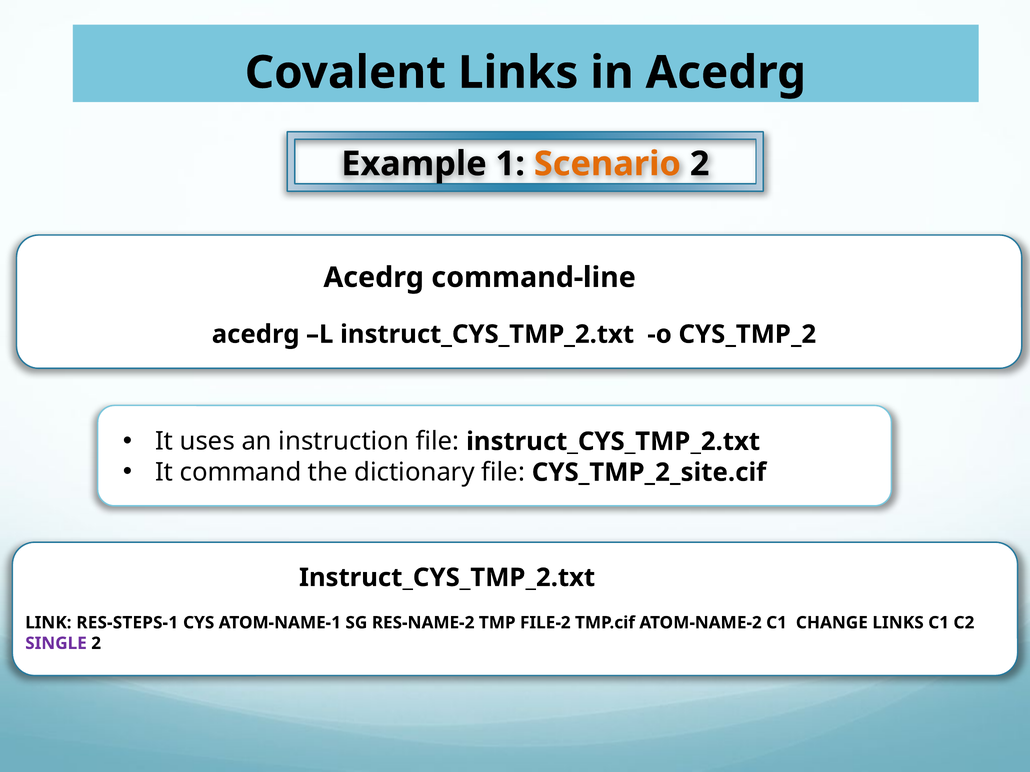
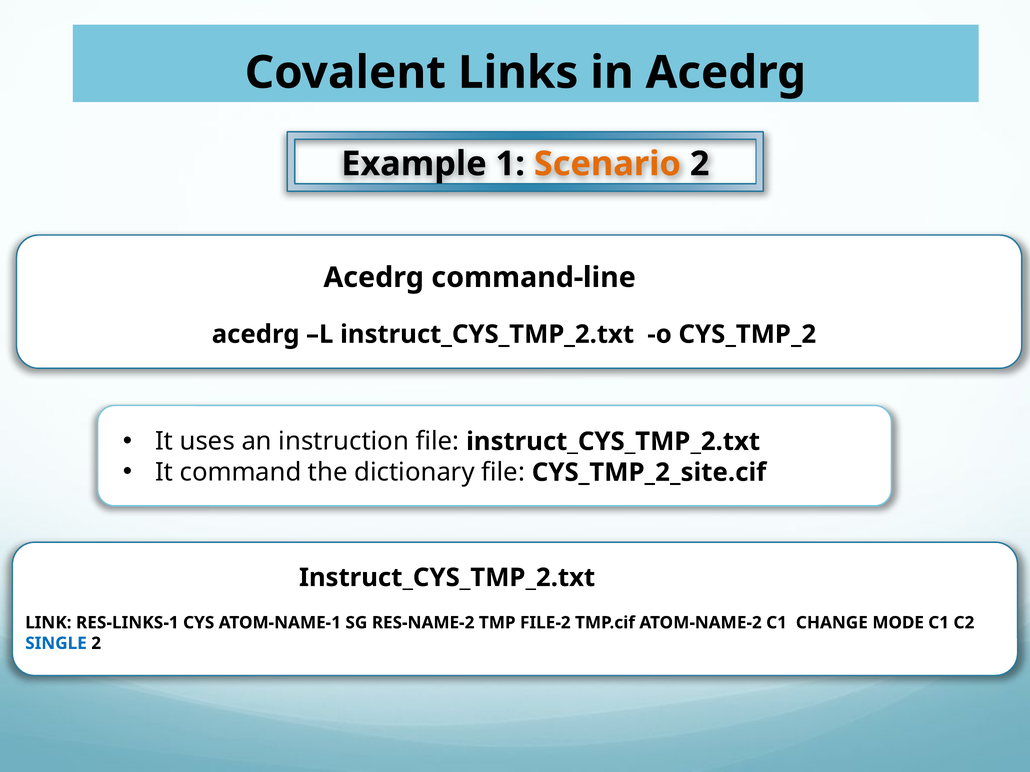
RES-STEPS-1: RES-STEPS-1 -> RES-LINKS-1 (127, 623)
CHANGE LINKS: LINKS -> MODE (898, 623)
SINGLE colour: purple -> blue (56, 644)
